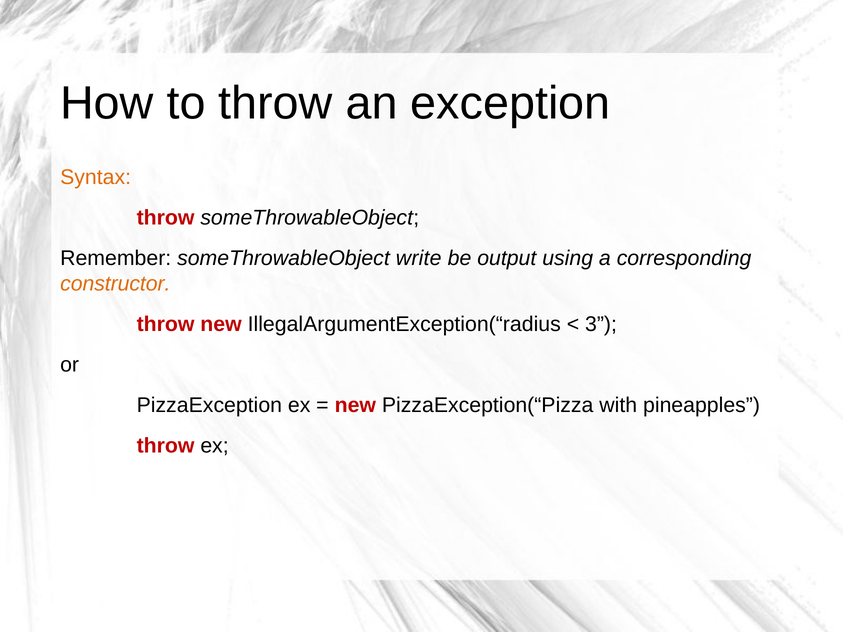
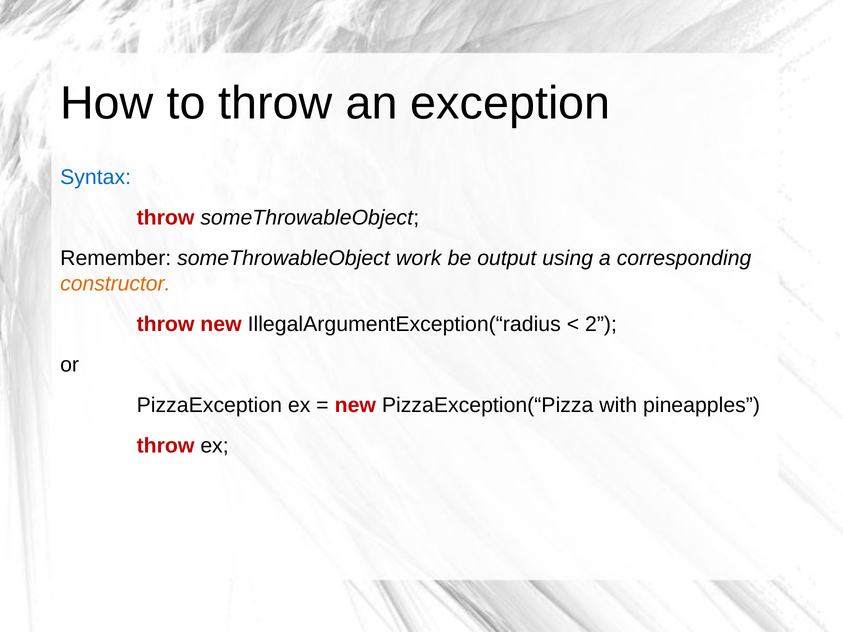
Syntax colour: orange -> blue (96, 177)
write: write -> work (419, 258)
3: 3 -> 2 (601, 324)
